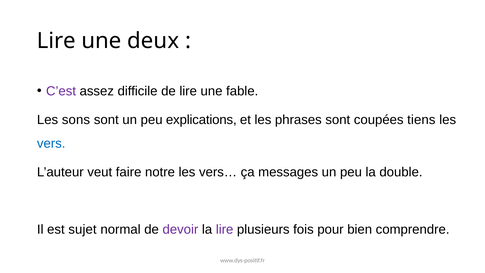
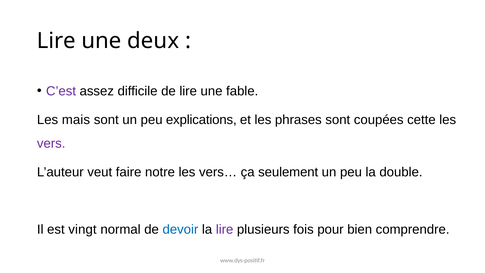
sons: sons -> mais (76, 120)
tiens: tiens -> cette (421, 120)
vers colour: blue -> purple (51, 143)
messages: messages -> seulement (288, 172)
sujet: sujet -> vingt (83, 229)
devoir colour: purple -> blue (180, 229)
